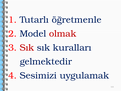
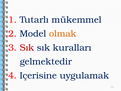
öğretmenle: öğretmenle -> mükemmel (77, 20)
olmak colour: red -> orange (63, 34)
Sesimizi: Sesimizi -> Içerisine (38, 75)
